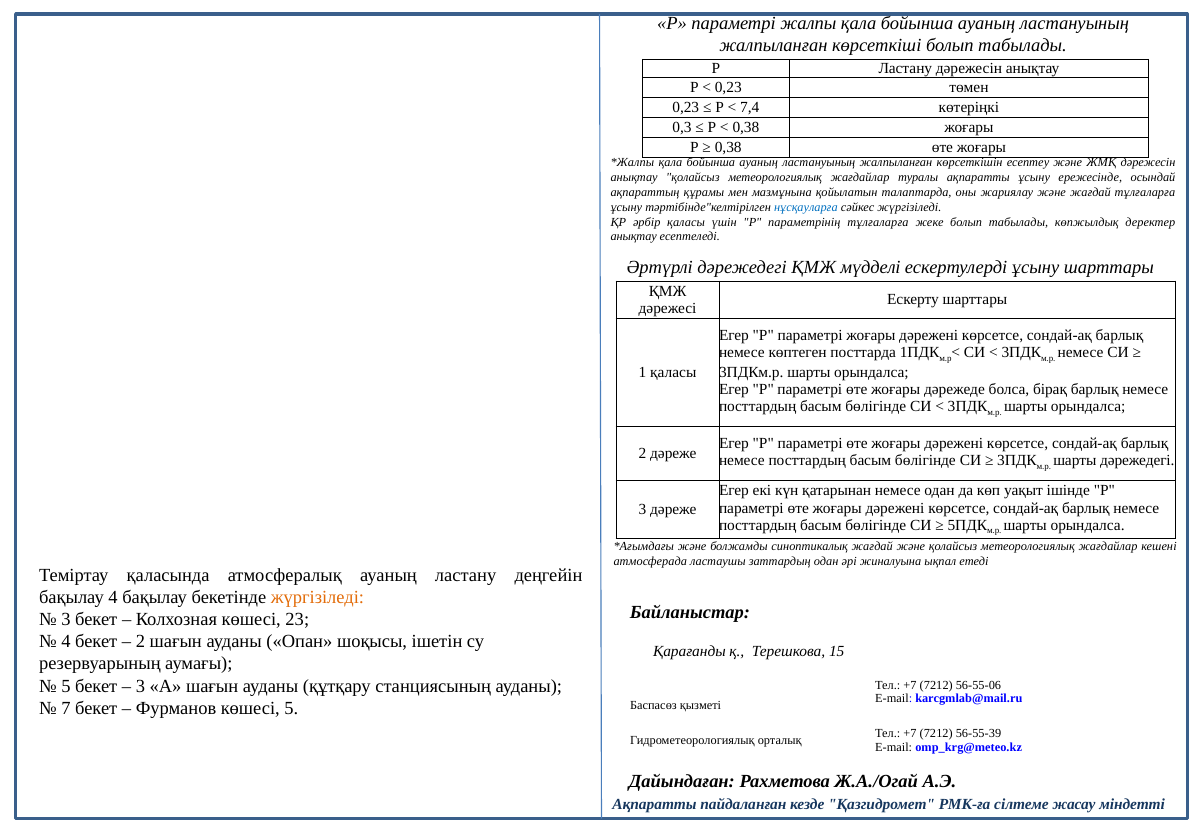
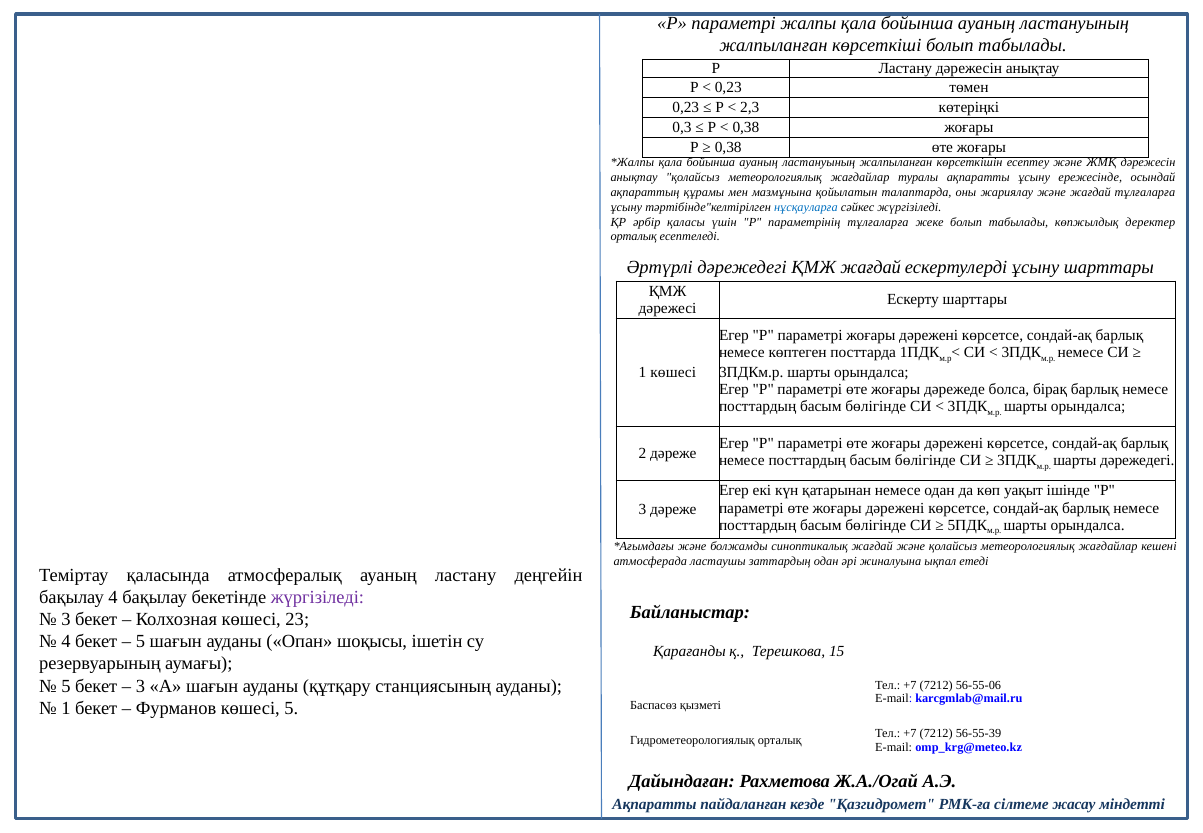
7,4: 7,4 -> 2,3 (750, 107)
анықтау: анықтау -> орталық (634, 237)
ҚМЖ мүдделі: мүдделі -> жағдай (871, 267)
1 қаласы: қаласы -> көшесі (673, 372)
жүргізіледі colour: orange -> purple (318, 597)
2: 2 -> 5 (140, 642)
7: 7 -> 1 (66, 708)
